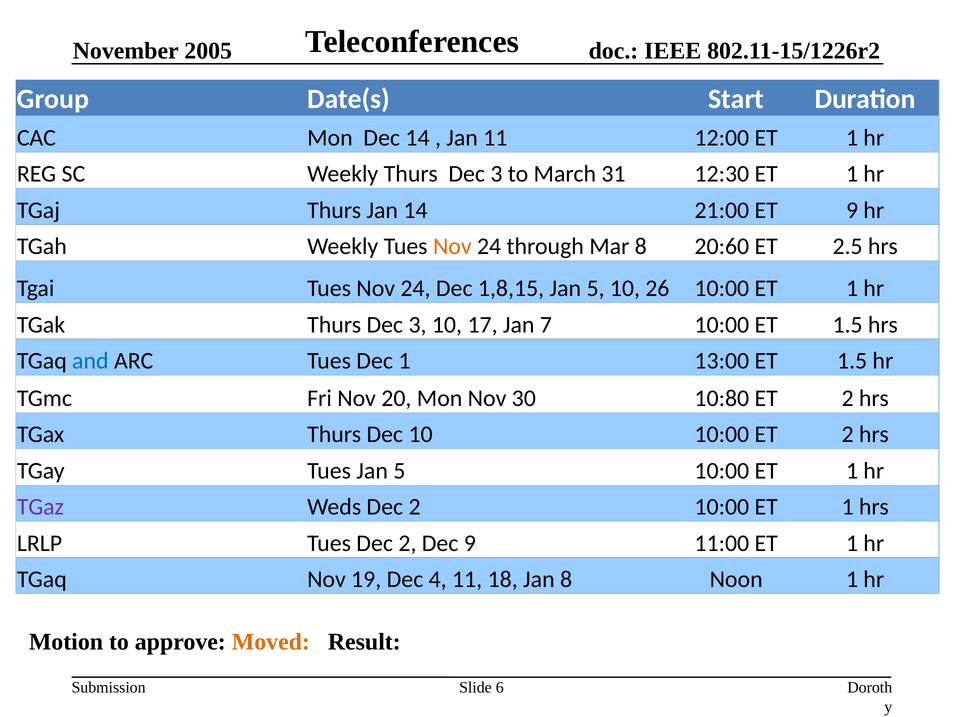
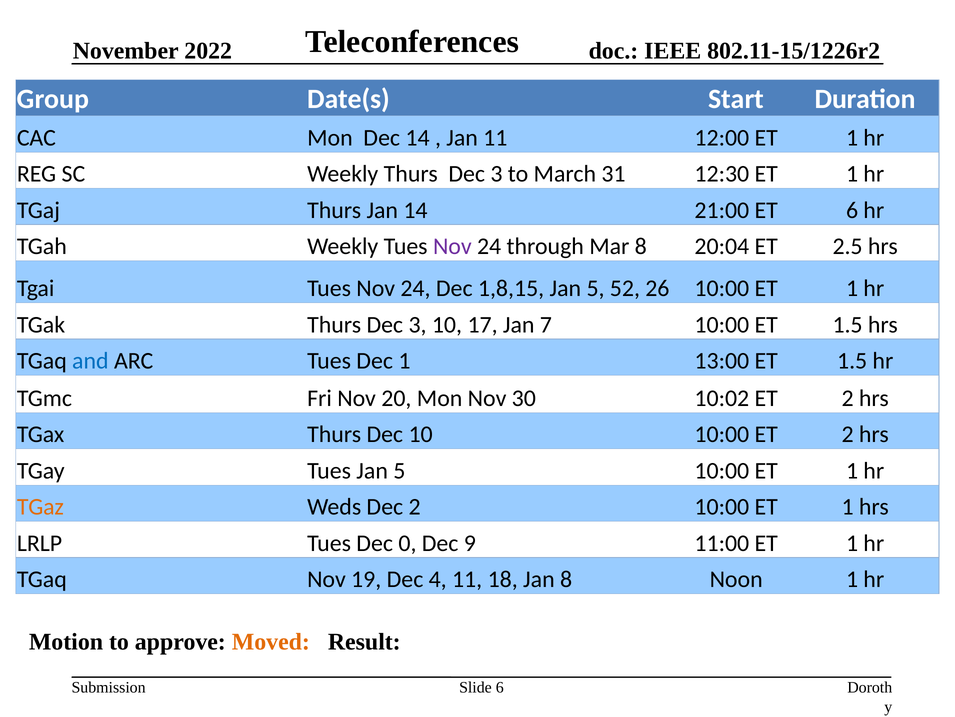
2005: 2005 -> 2022 (208, 51)
ET 9: 9 -> 6 (852, 210)
Nov colour: orange -> purple (452, 246)
20:60: 20:60 -> 20:04 (722, 246)
5 10: 10 -> 52 (625, 288)
10:80: 10:80 -> 10:02 (722, 398)
TGaz colour: purple -> orange (40, 506)
Tues Dec 2: 2 -> 0 (407, 543)
